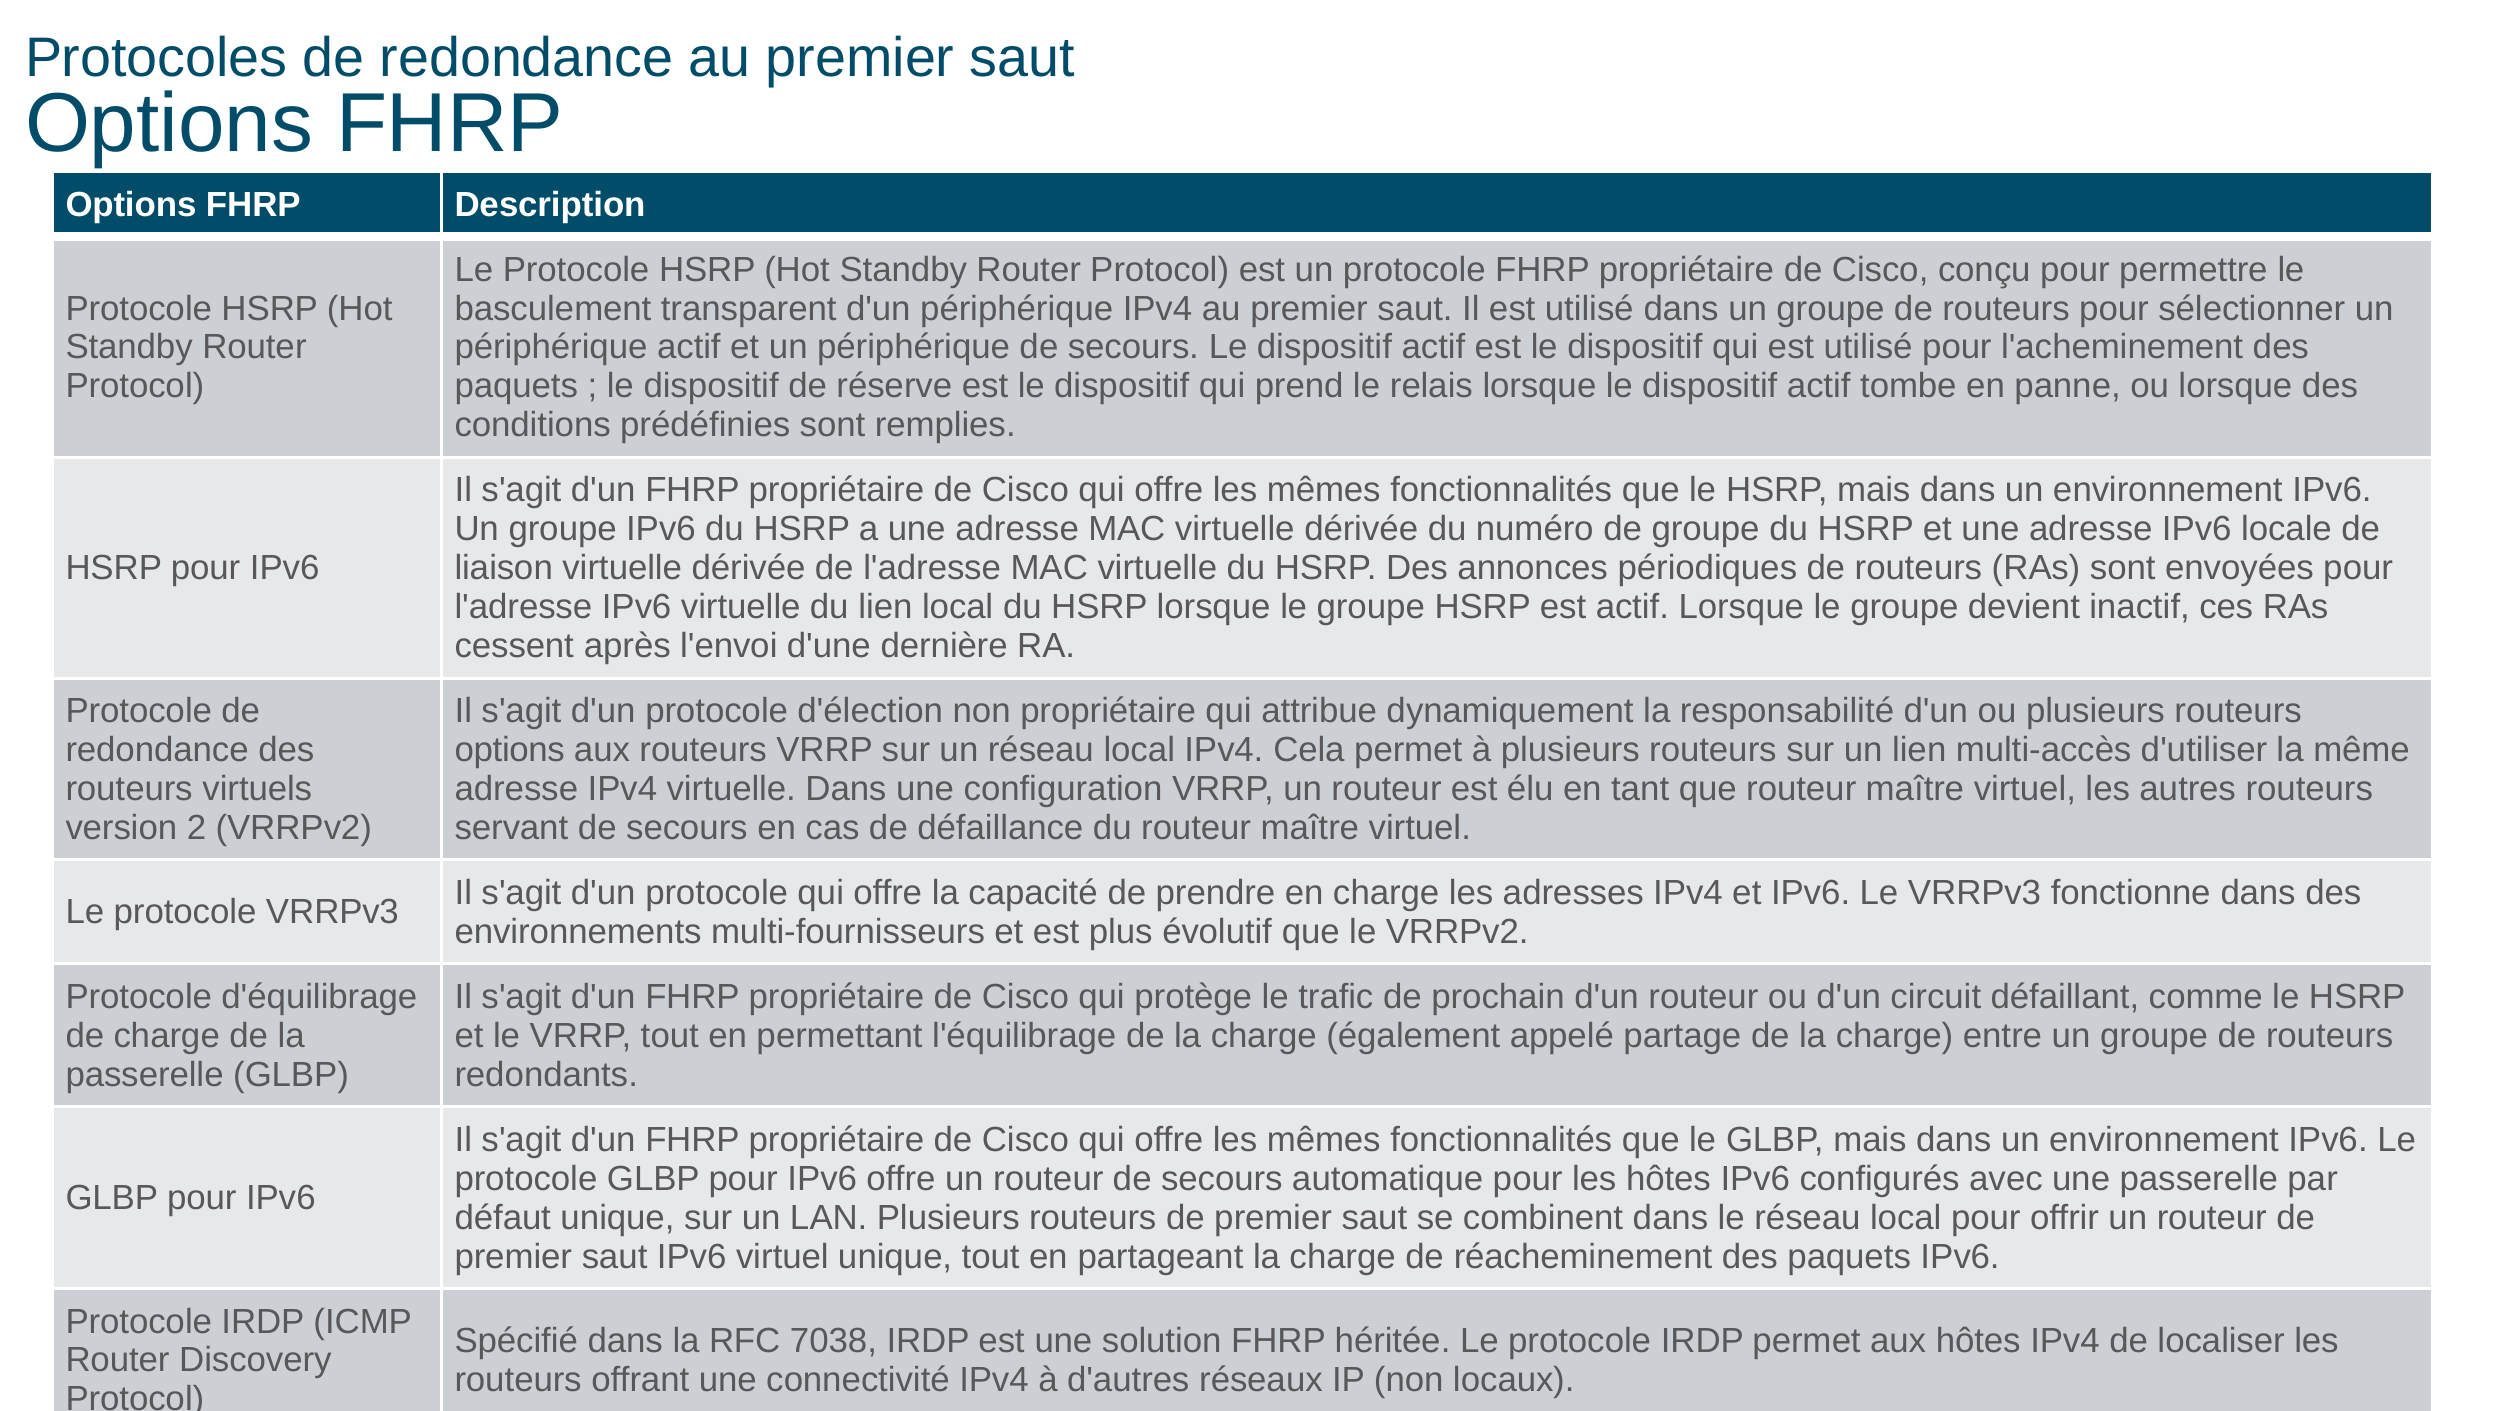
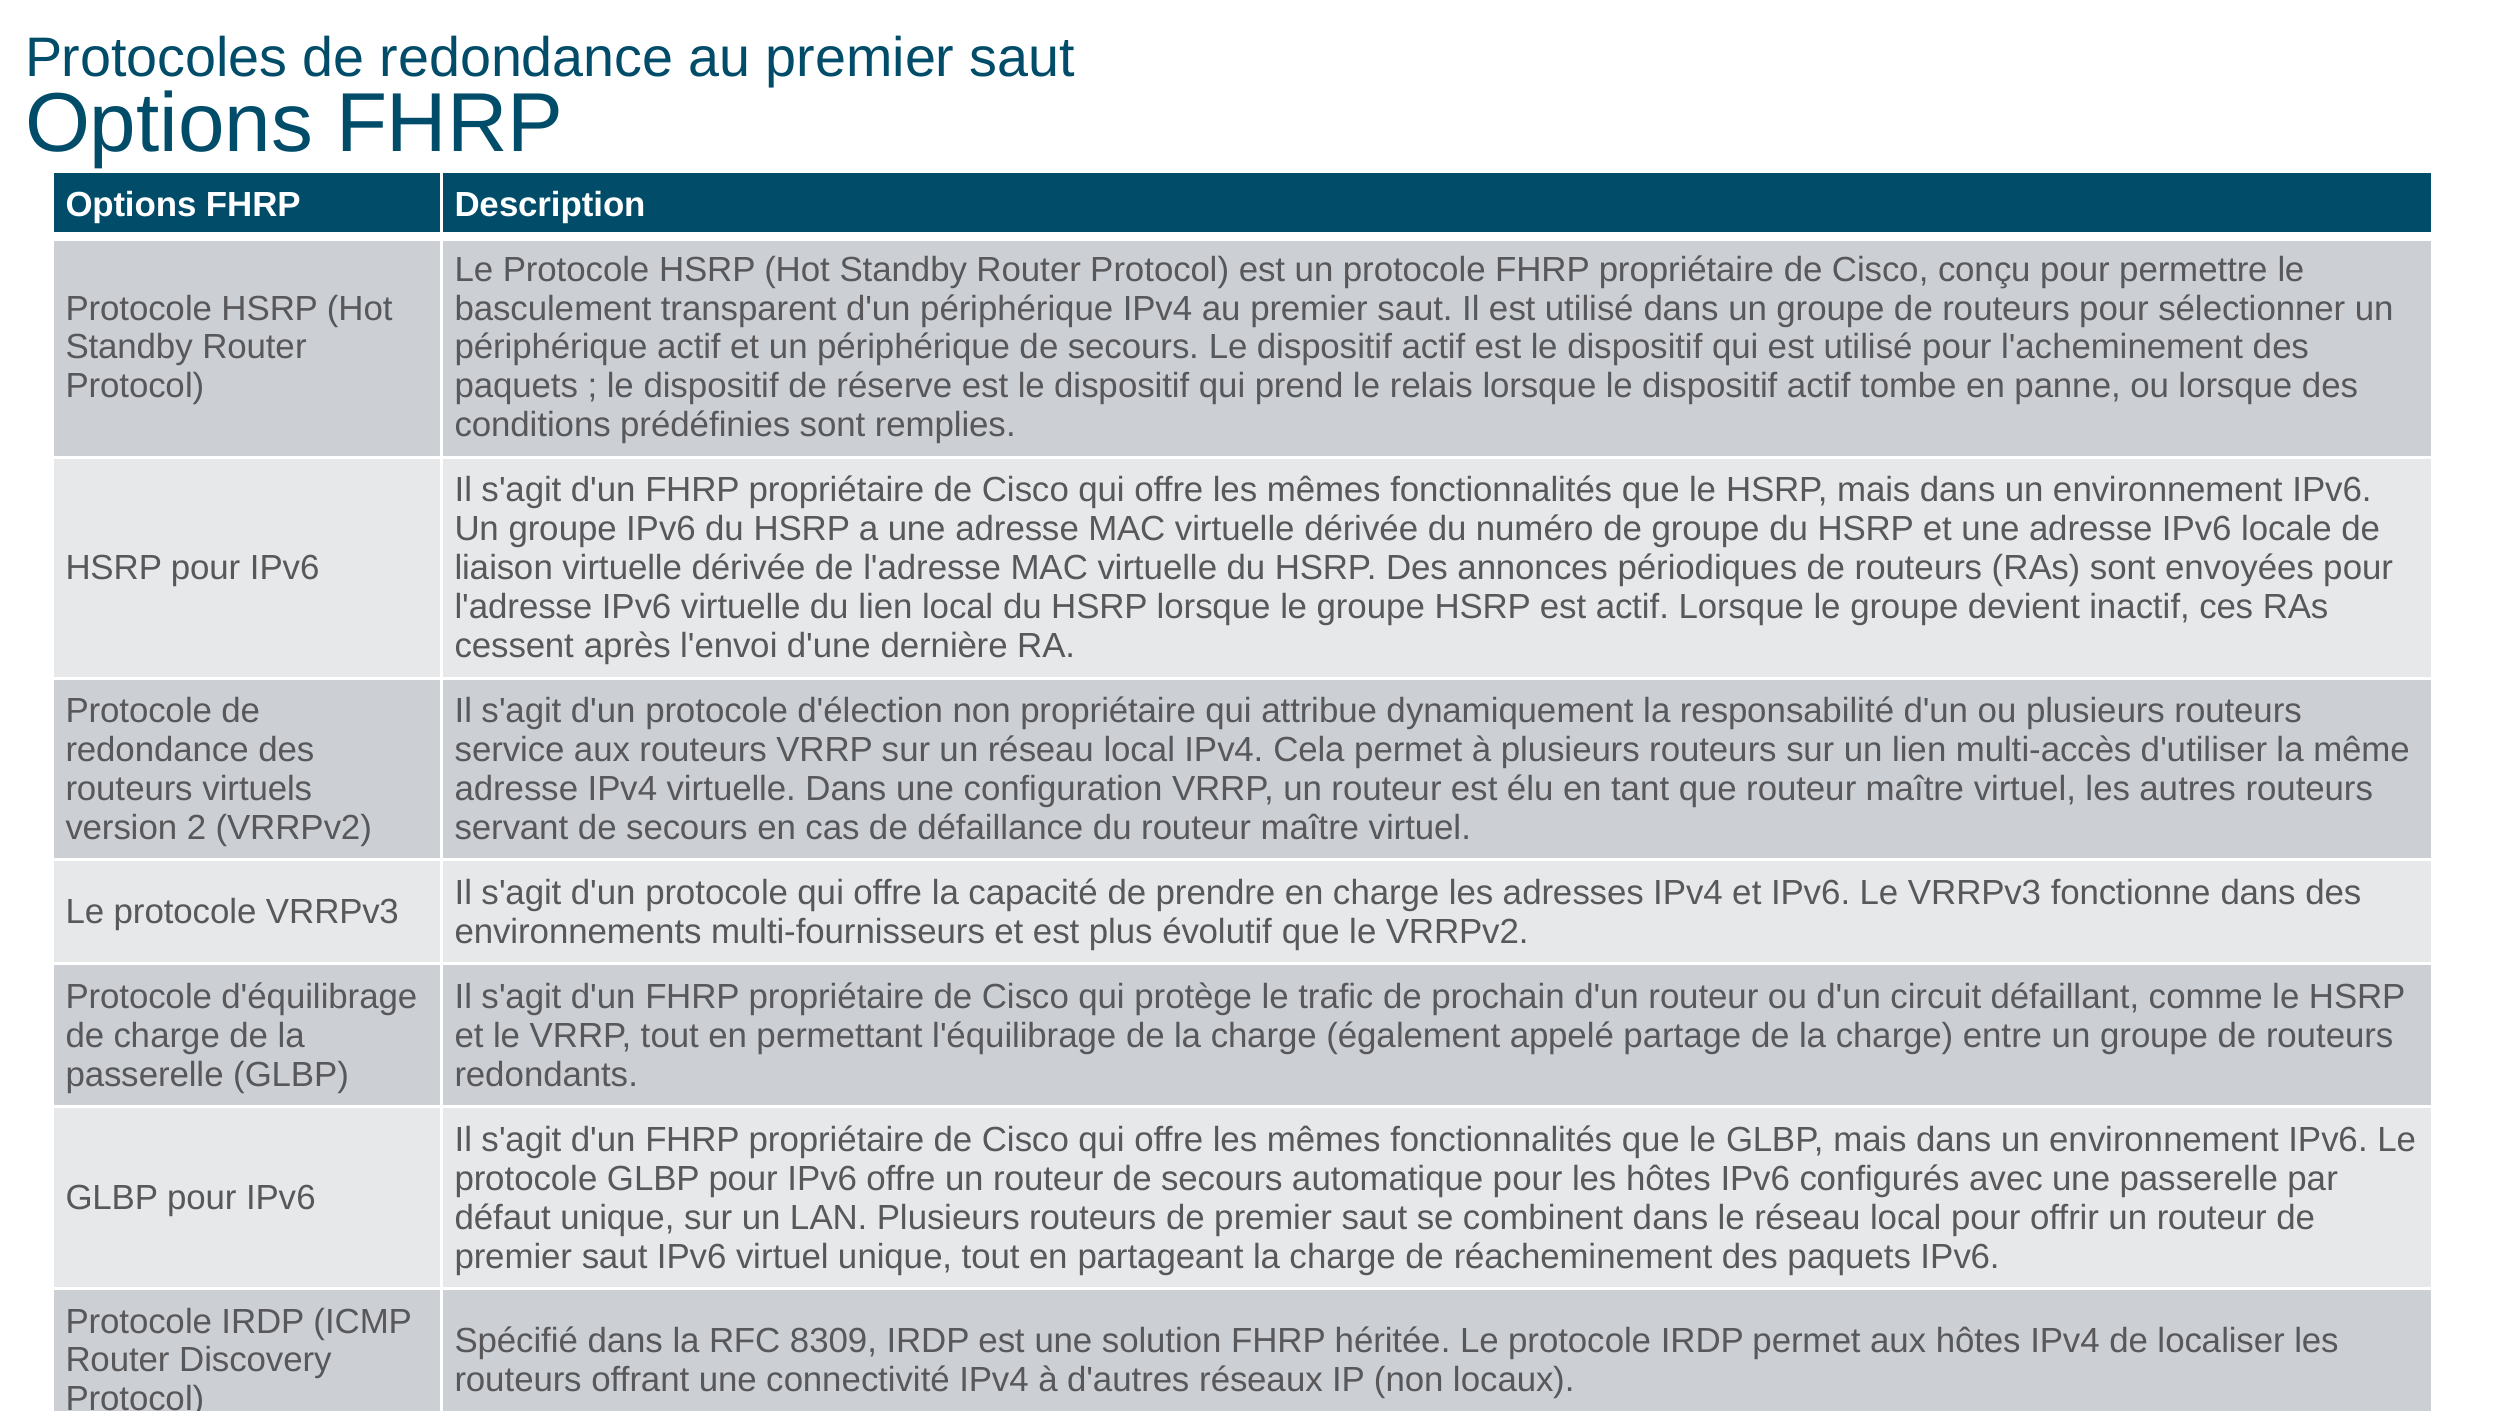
options: options -> service (510, 750)
7038: 7038 -> 8309 (833, 1341)
